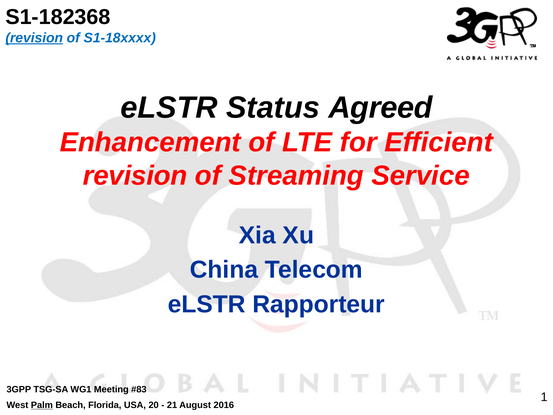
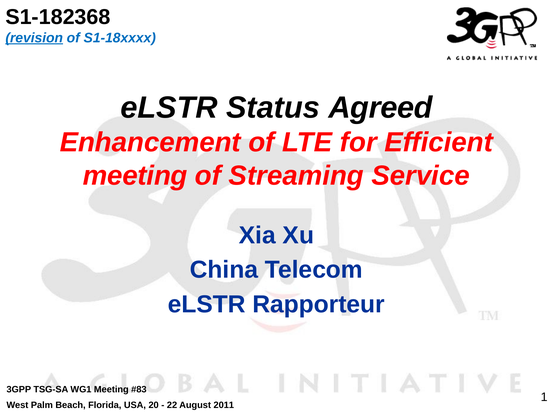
revision: revision -> meeting (135, 176)
Palm underline: present -> none (42, 405)
21: 21 -> 22 (172, 405)
2016: 2016 -> 2011 (224, 405)
